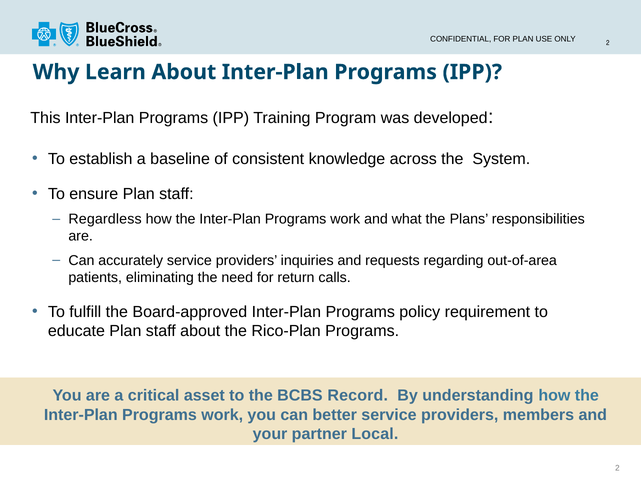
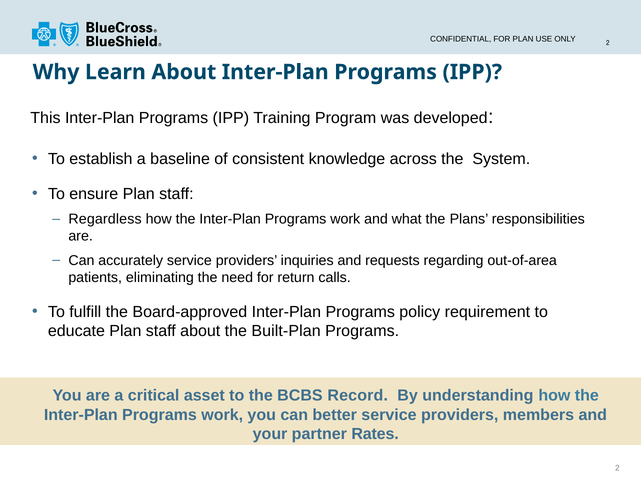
Rico-Plan: Rico-Plan -> Built-Plan (286, 331)
Local: Local -> Rates (375, 434)
